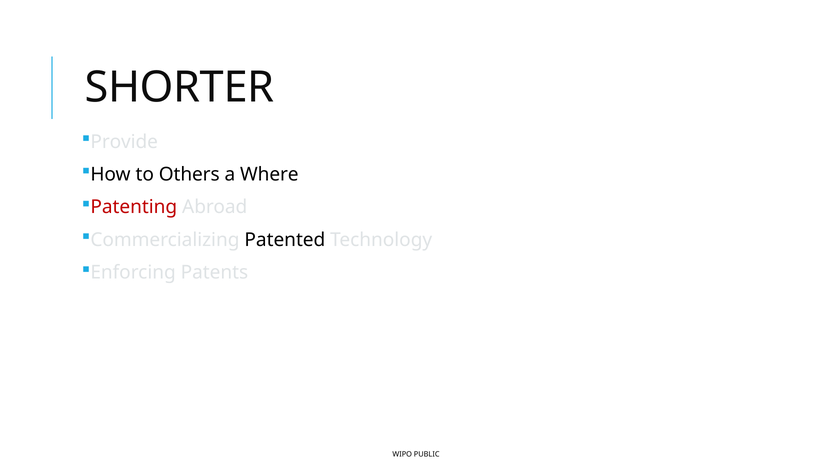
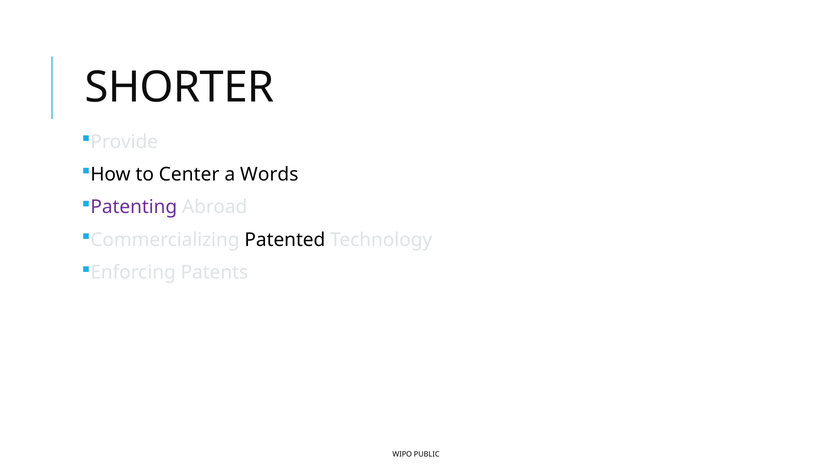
Others: Others -> Center (189, 174)
Where: Where -> Words (269, 174)
Patenting colour: red -> purple (134, 207)
